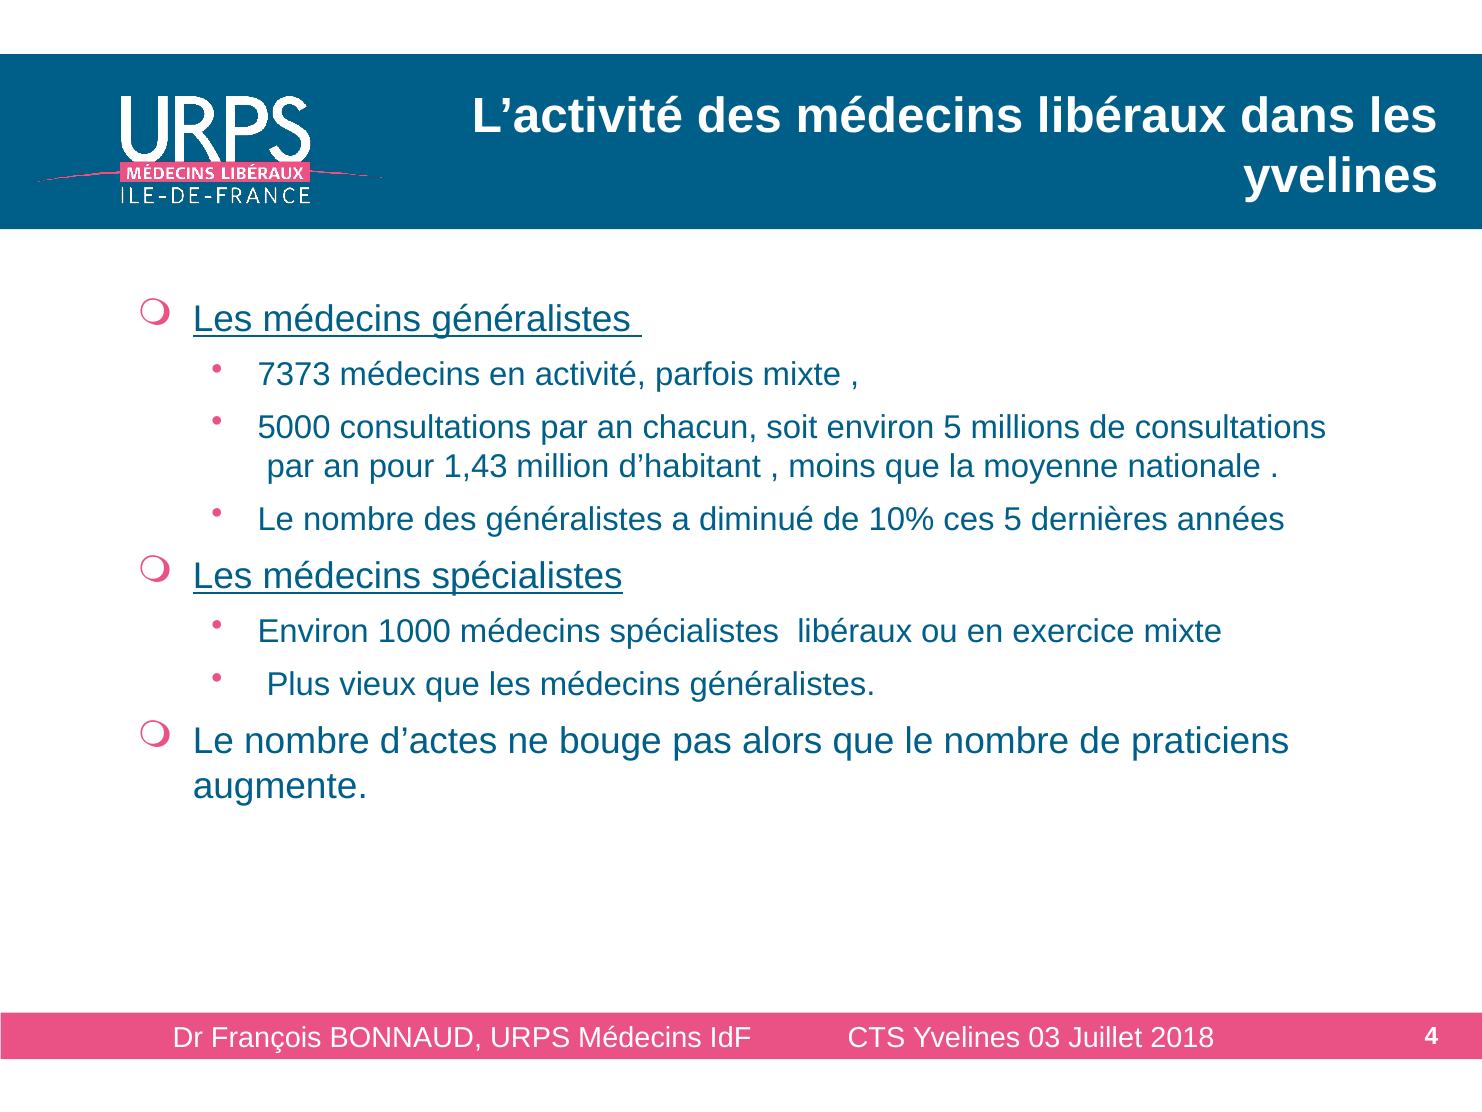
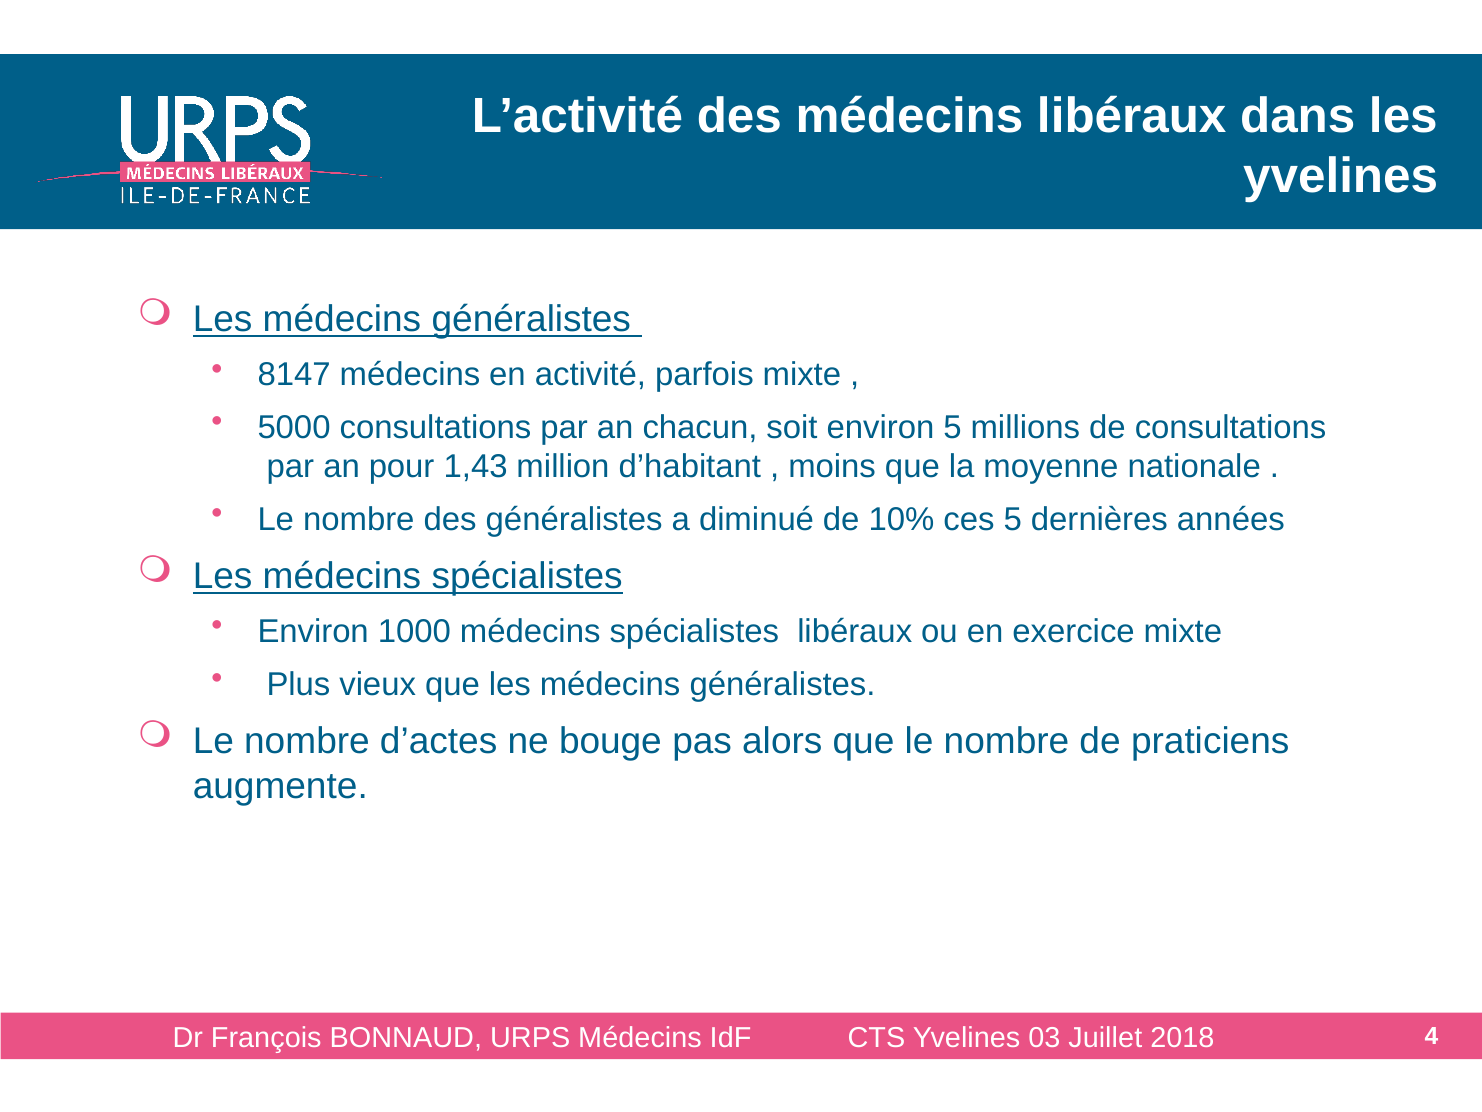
7373: 7373 -> 8147 (294, 374)
